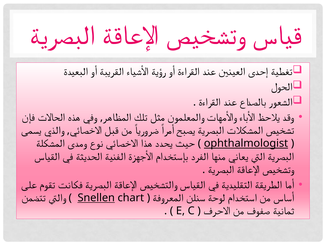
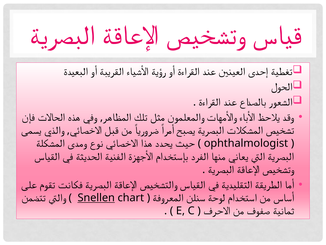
ophthalmologist underline: present -> none (246, 143)
